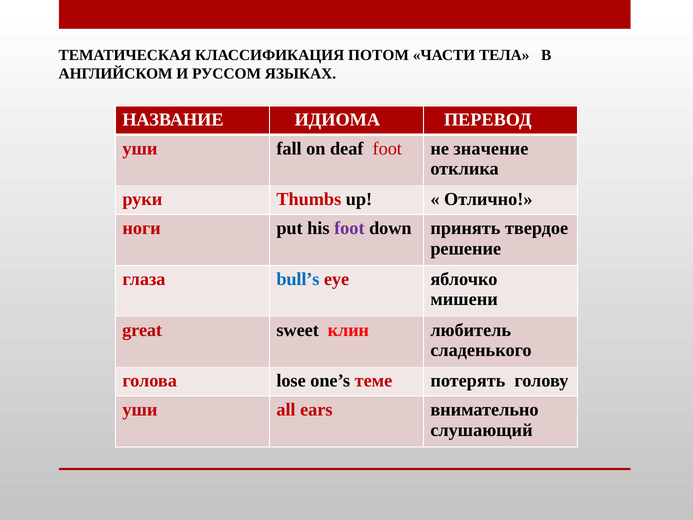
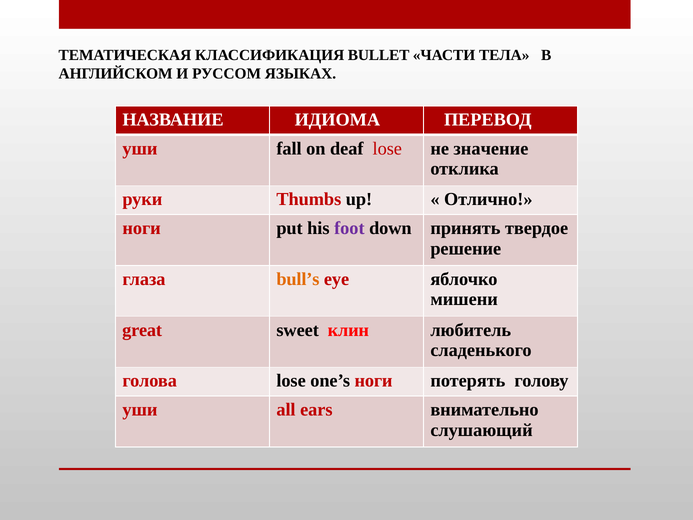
ПОТОМ: ПОТОМ -> BULLET (379, 55)
deaf foot: foot -> lose (387, 149)
bull’s colour: blue -> orange (298, 279)
one’s теме: теме -> ноги (374, 381)
